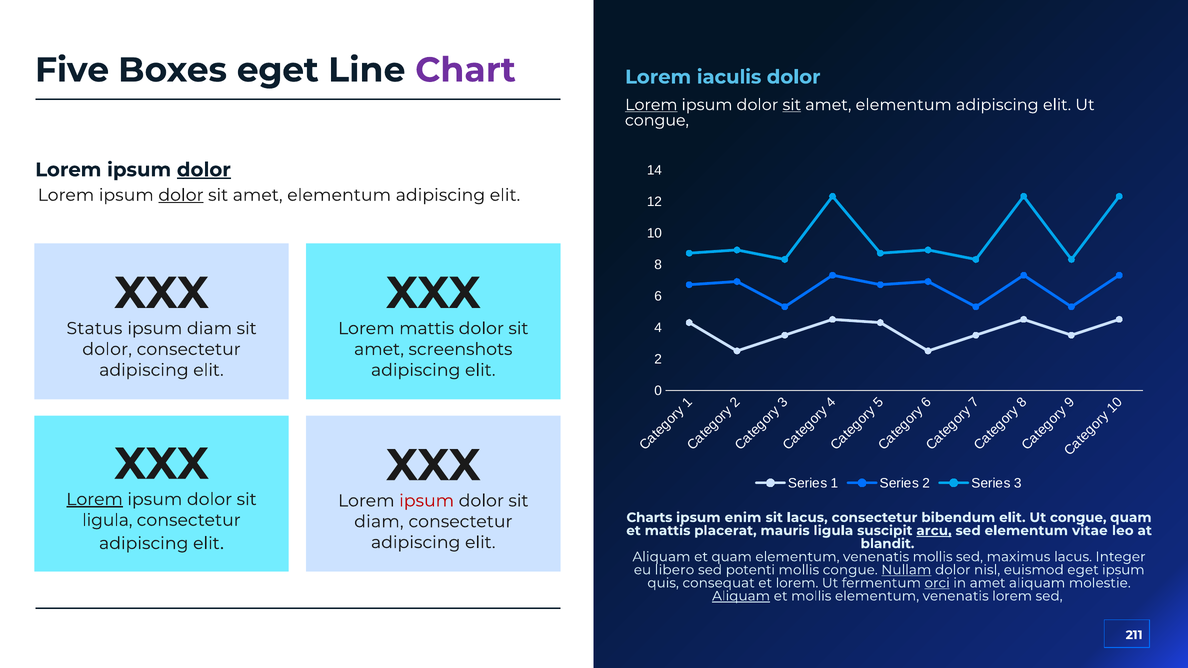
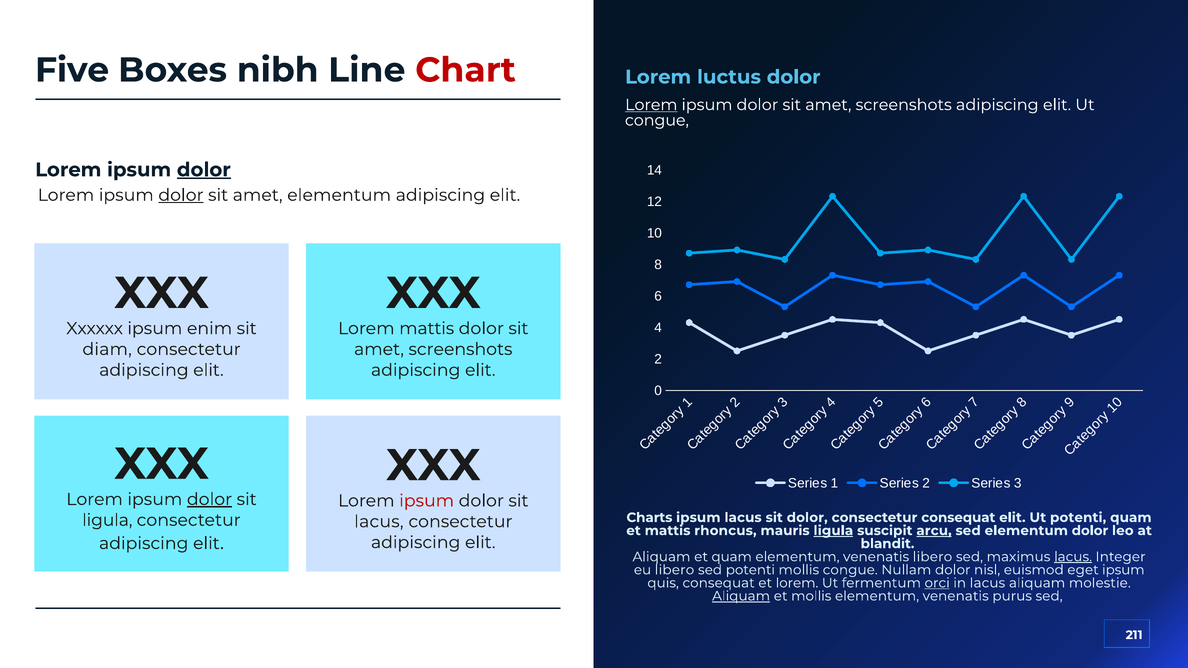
Boxes eget: eget -> nibh (278, 70)
Chart colour: purple -> red (466, 70)
iaculis: iaculis -> luctus (729, 77)
sit underline: present -> none (792, 105)
elementum: elementum -> screenshots (904, 105)
Status: Status -> Xxxxxx (95, 329)
ipsum diam: diam -> enim (210, 329)
dolor: dolor -> diam (107, 349)
Lorem underline: present -> none (95, 499)
dolor underline: none -> present (210, 499)
ipsum enim: enim -> lacus (743, 518)
sit lacus: lacus -> dolor (807, 518)
consectetur bibendum: bibendum -> consequat (958, 518)
congue: congue -> potenti (1078, 518)
diam: diam -> lacus (379, 522)
placerat: placerat -> rhoncus (725, 531)
ligula underline: none -> present (833, 531)
elementum vitae: vitae -> dolor (1090, 531)
venenatis mollis: mollis -> libero (932, 557)
lacus underline: none -> present (1073, 557)
Nullam underline: present -> none (906, 570)
in amet: amet -> lacus (987, 583)
venenatis lorem: lorem -> purus (1012, 596)
